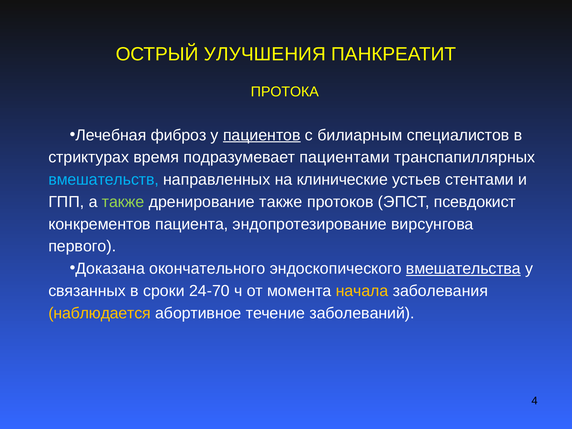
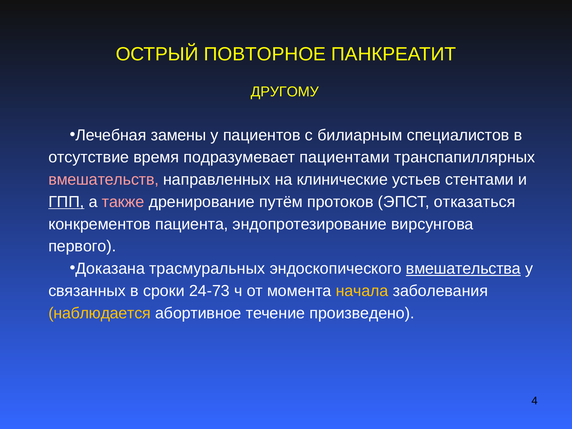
УЛУЧШЕНИЯ: УЛУЧШЕНИЯ -> ПОВТОРНОЕ (265, 54)
ПРОТОКА: ПРОТОКА -> ДРУГОМУ (285, 92)
фиброз: фиброз -> замены (179, 135)
пациентов underline: present -> none (262, 135)
стриктурах: стриктурах -> отсутствие (89, 157)
вмешательств colour: light blue -> pink (104, 180)
ГПП underline: none -> present (66, 202)
также colour: light green -> pink (123, 202)
дренирование также: также -> путём (281, 202)
псевдокист: псевдокист -> отказаться (475, 202)
окончательного: окончательного -> трасмуральных (207, 269)
24-70: 24-70 -> 24-73 (209, 291)
заболеваний: заболеваний -> произведено (362, 313)
